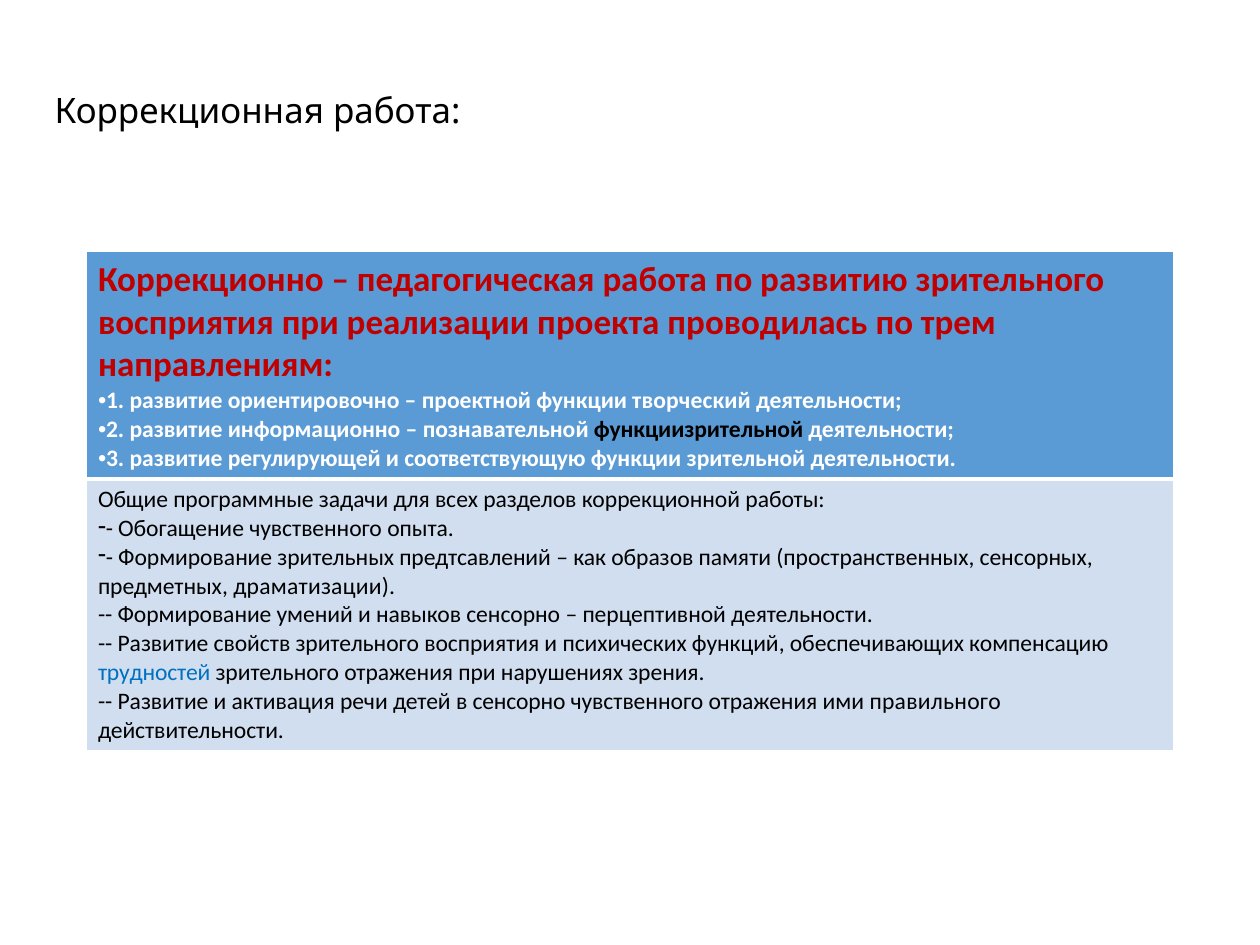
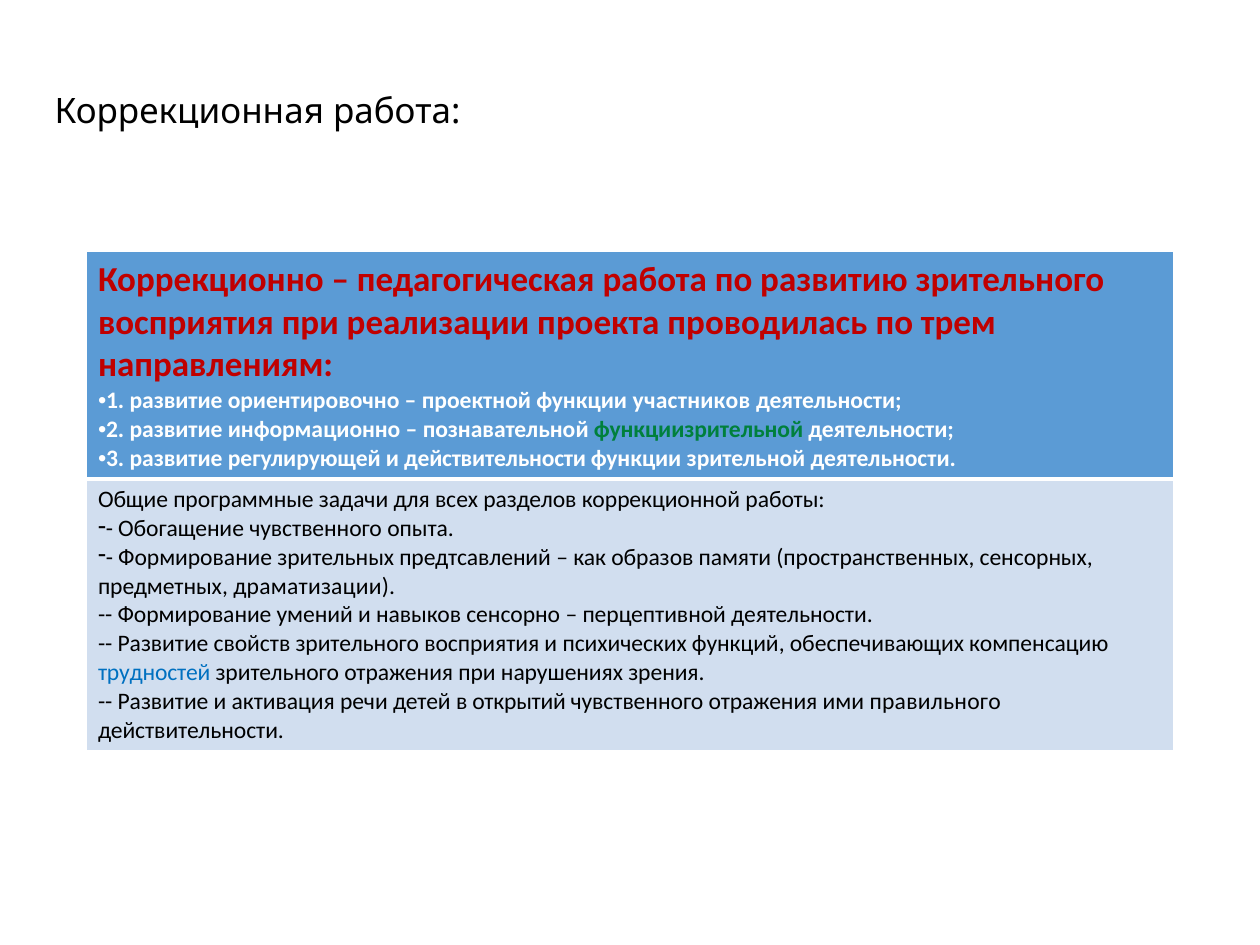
творческий: творческий -> участников (691, 401)
функциизрительной colour: black -> green (698, 430)
и соответствующую: соответствующую -> действительности (495, 459)
в сенсорно: сенсорно -> открытий (519, 701)
